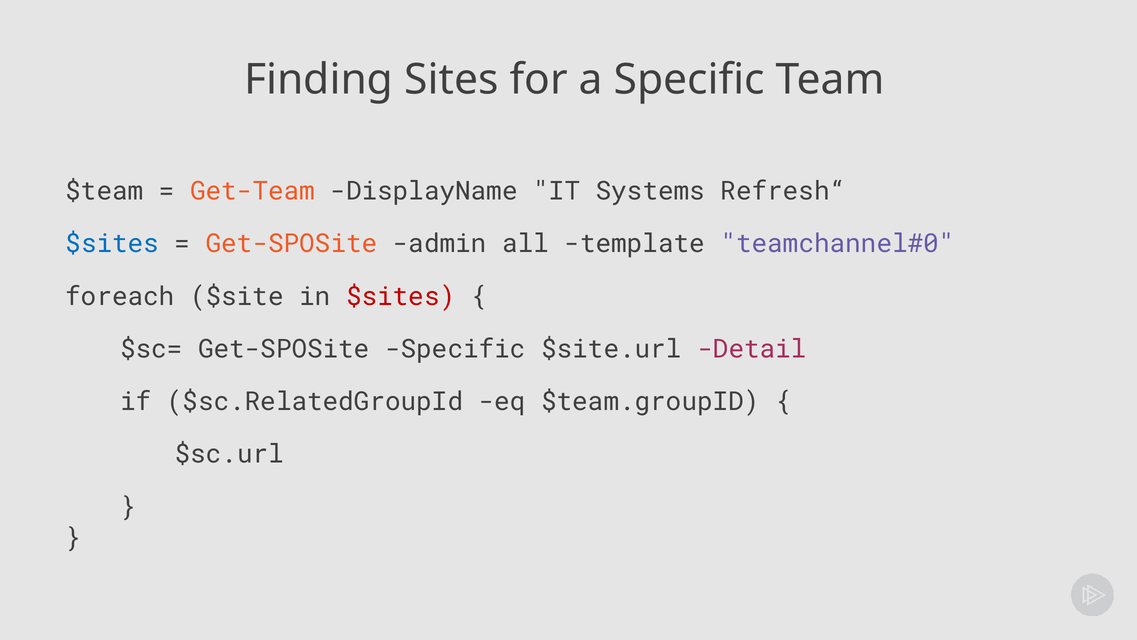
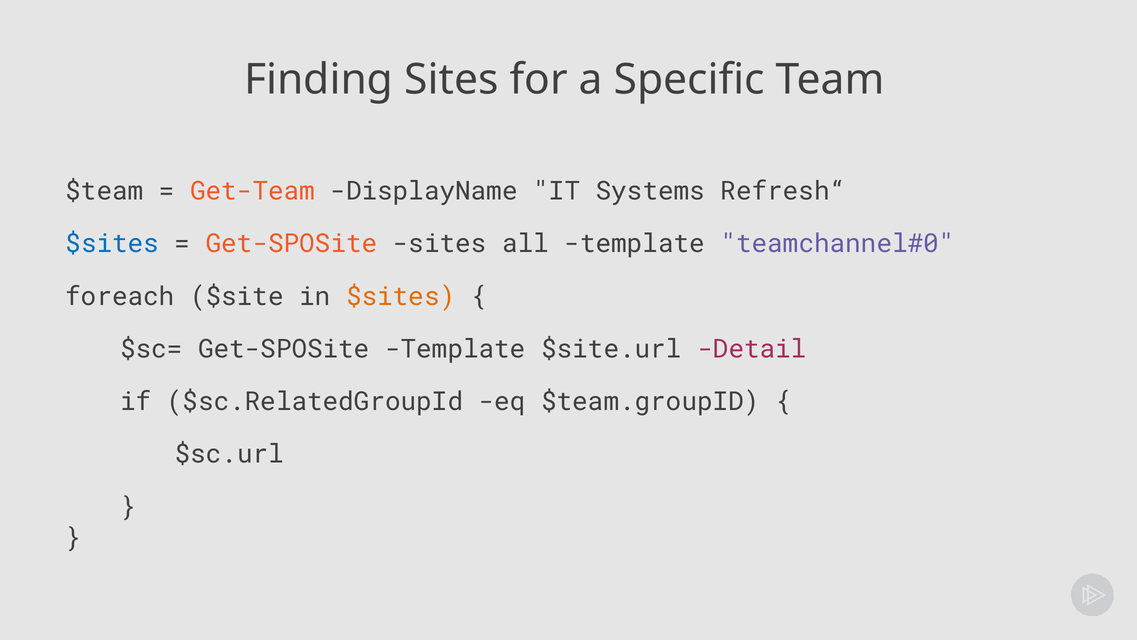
Get-SPOSite admin: admin -> sites (440, 244)
$sites colour: red -> orange (401, 296)
Get-SPOSite Specific: Specific -> Template (455, 349)
